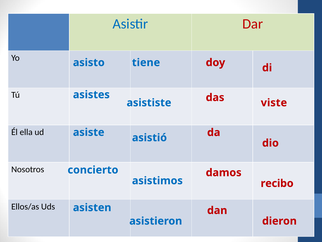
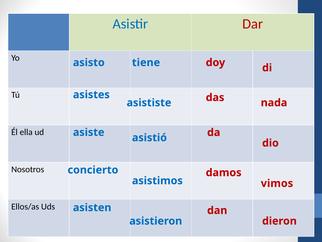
viste: viste -> nada (274, 103)
recibo: recibo -> vimos (277, 183)
